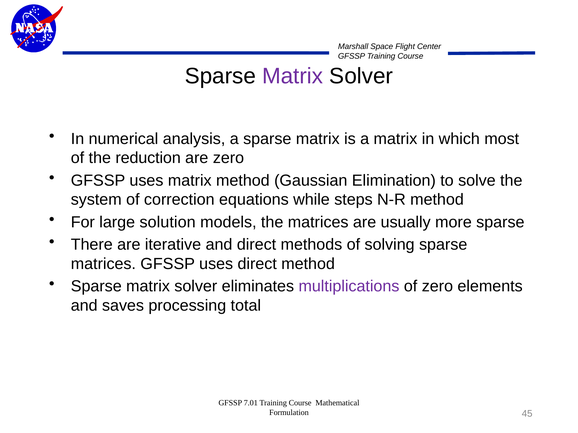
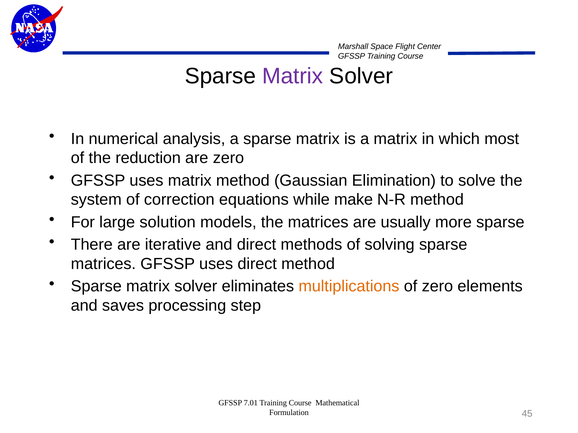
steps: steps -> make (354, 200)
multiplications colour: purple -> orange (349, 287)
total: total -> step (246, 306)
